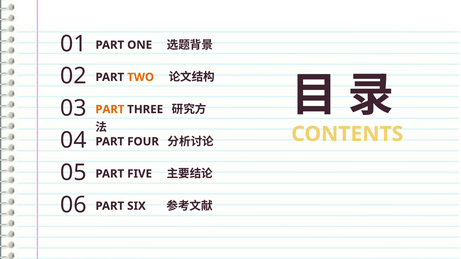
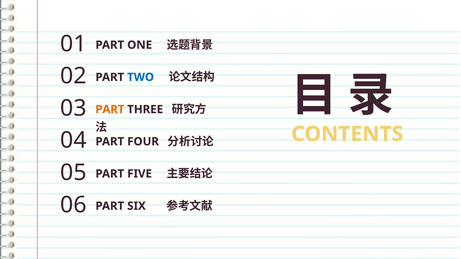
TWO colour: orange -> blue (141, 77)
